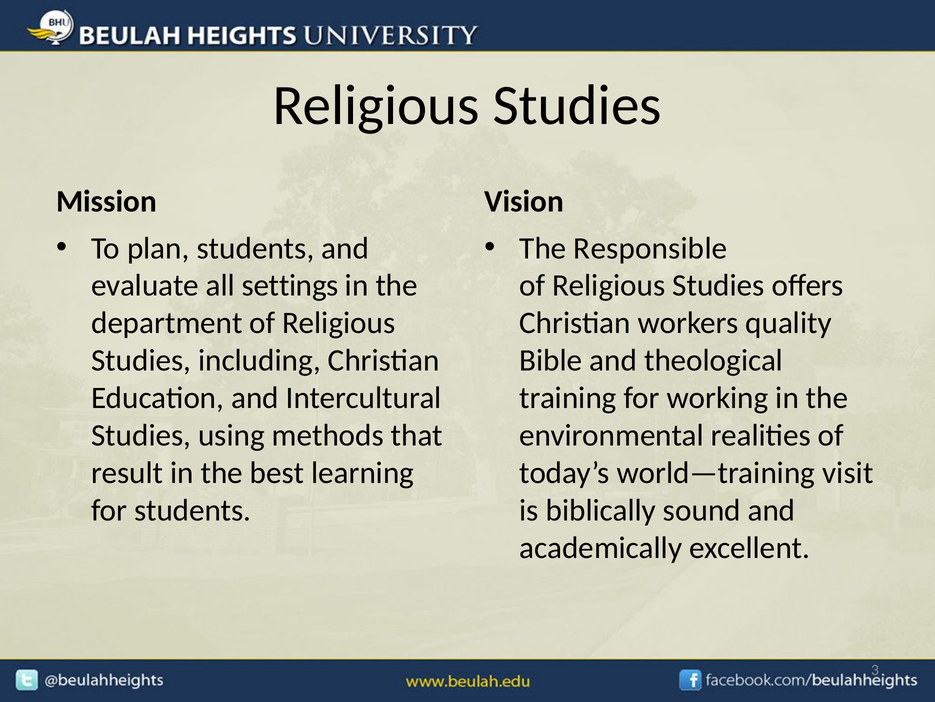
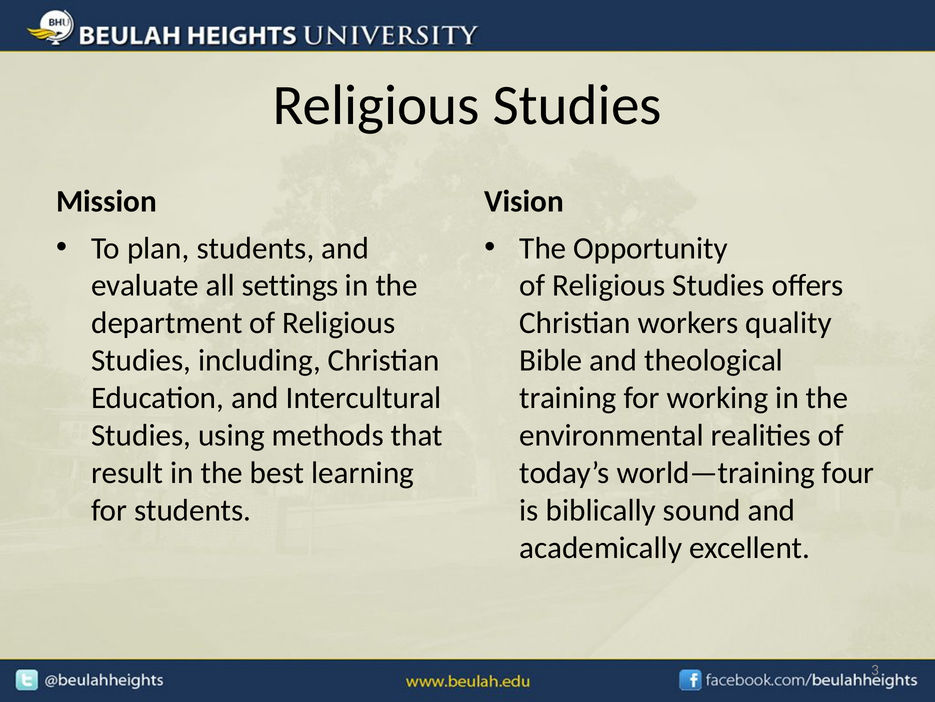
Responsible: Responsible -> Opportunity (651, 248)
visit: visit -> four (848, 472)
